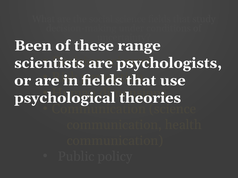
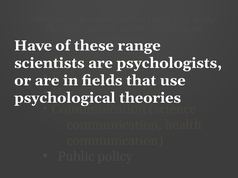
Been: Been -> Have (33, 46)
